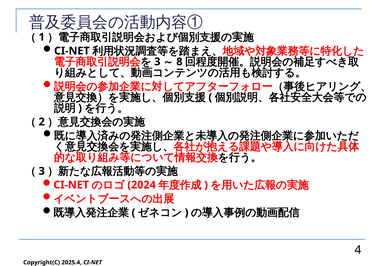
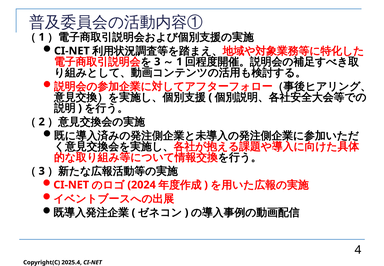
8: 8 -> 1 (179, 62)
